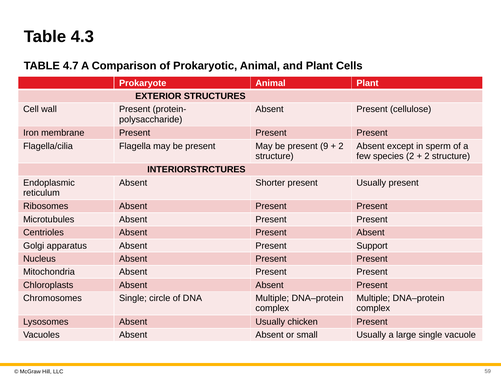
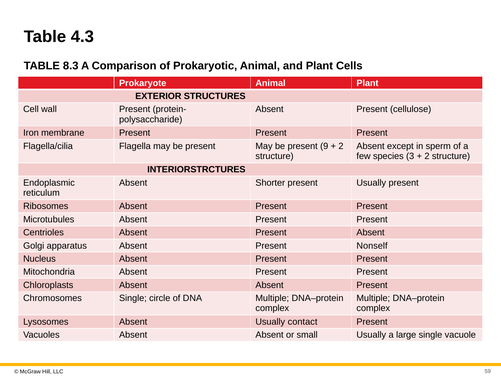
4.7: 4.7 -> 8.3 (71, 66)
species 2: 2 -> 3 (410, 156)
Support: Support -> Nonself (372, 246)
chicken: chicken -> contact (303, 322)
